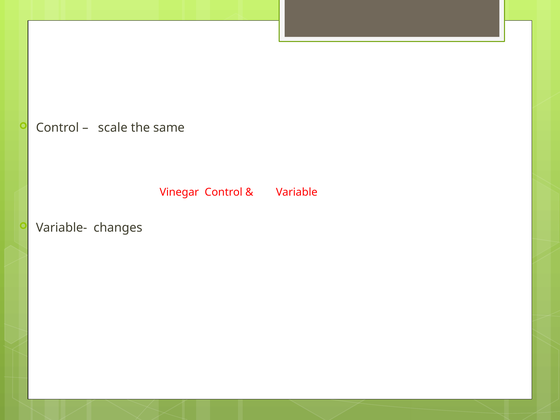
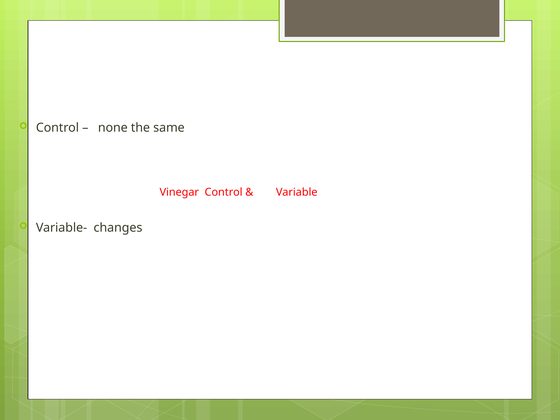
scale: scale -> none (113, 128)
